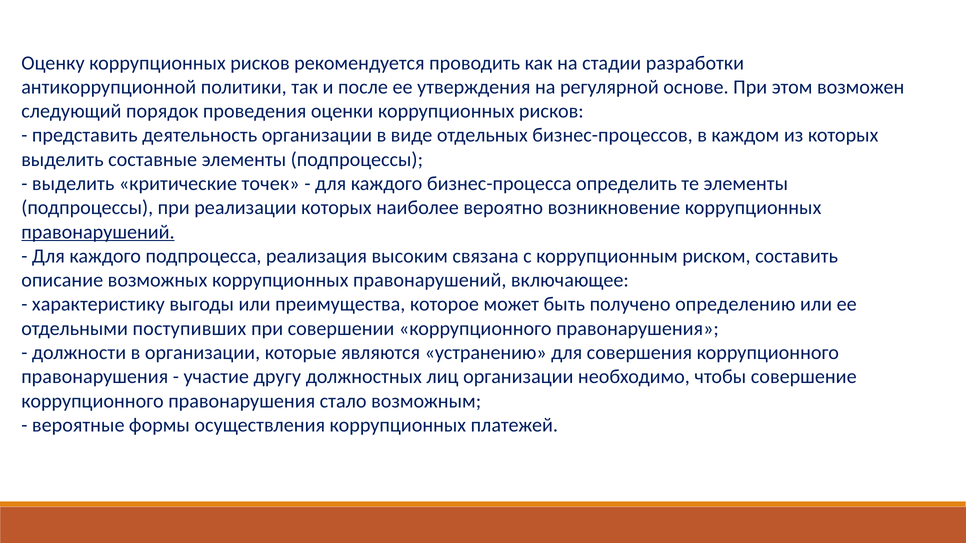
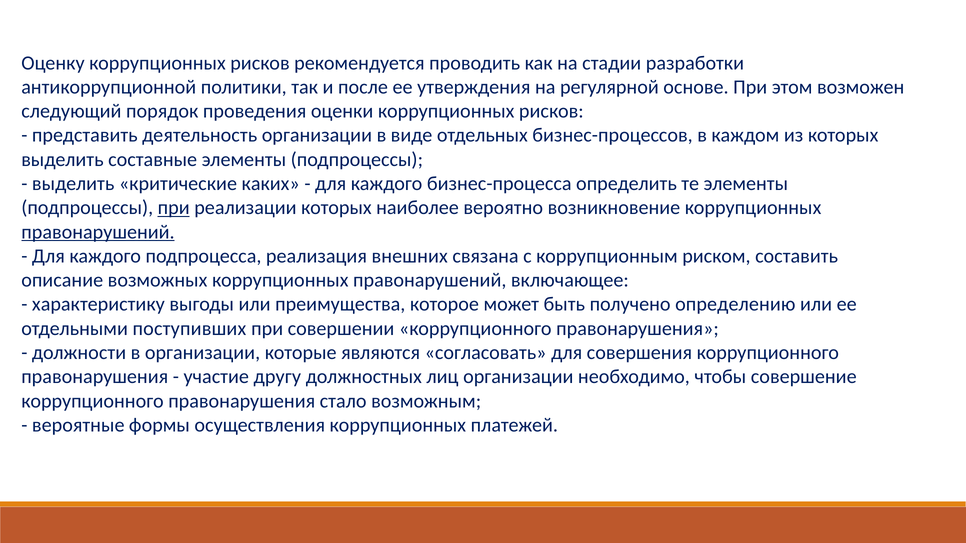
точек: точек -> каких (271, 184)
при underline: none -> present (174, 208)
высоким: высоким -> внешних (410, 256)
устранению: устранению -> согласовать (486, 353)
